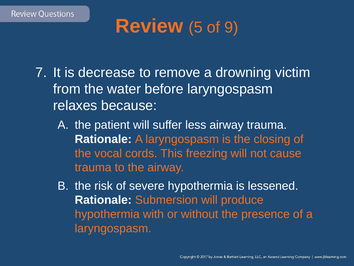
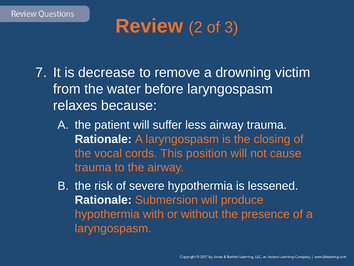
5: 5 -> 2 (196, 27)
9: 9 -> 3 (231, 27)
freezing: freezing -> position (207, 153)
